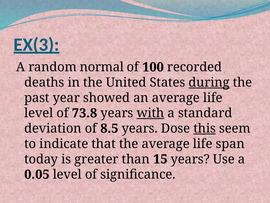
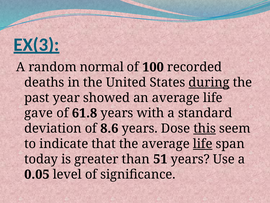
level: level -> gave (39, 113)
73.8: 73.8 -> 61.8 (85, 113)
with underline: present -> none (150, 113)
8.5: 8.5 -> 8.6 (109, 128)
life underline: none -> present (203, 143)
15: 15 -> 51 (160, 159)
